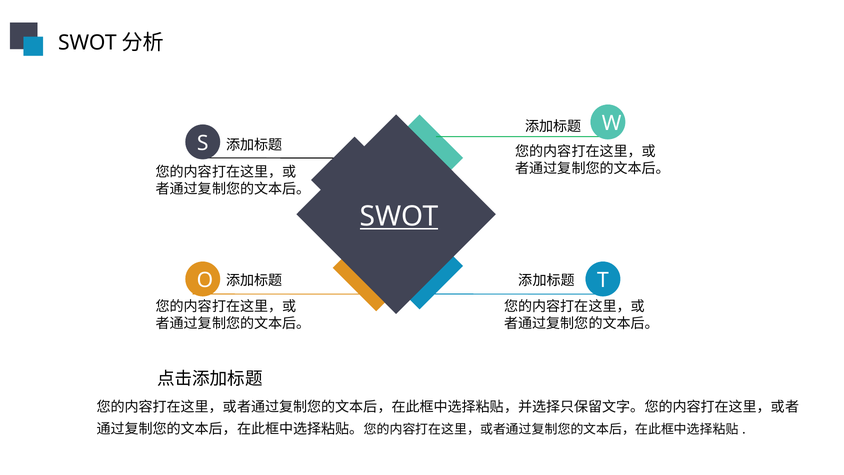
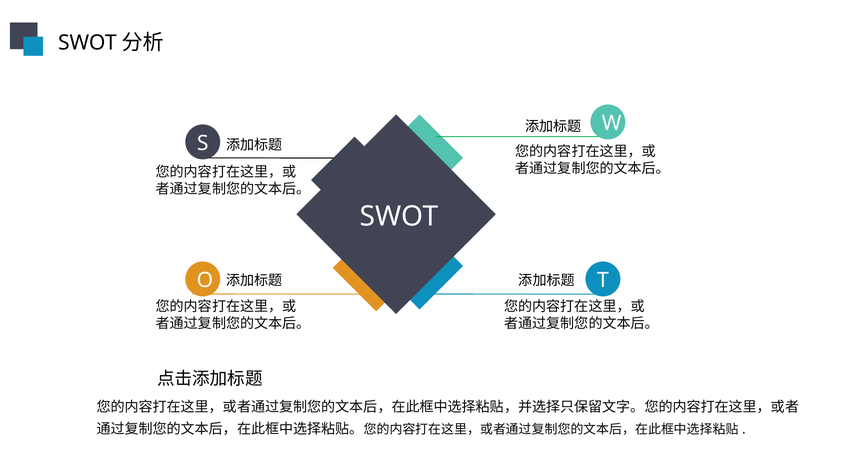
SWOT underline: present -> none (399, 216)
